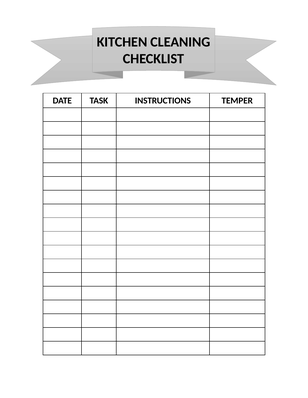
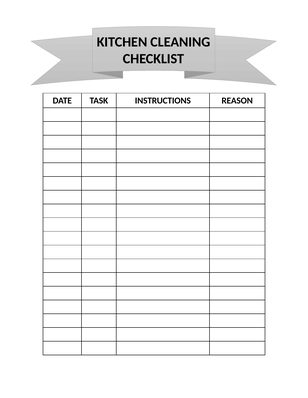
TEMPER: TEMPER -> REASON (237, 101)
